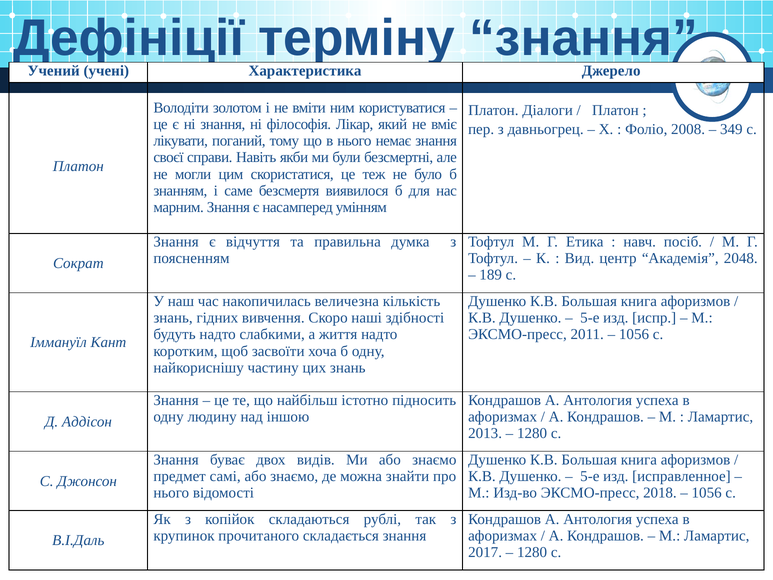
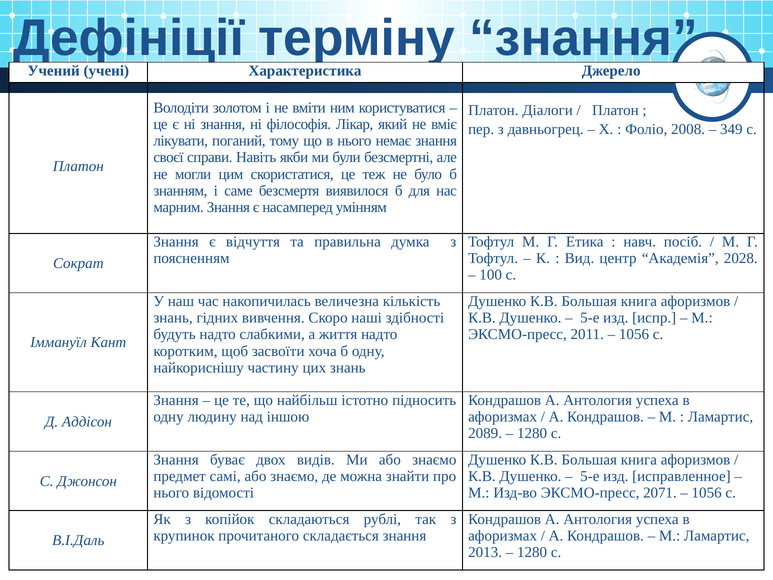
2048: 2048 -> 2028 (741, 258)
189: 189 -> 100 (491, 275)
2013: 2013 -> 2089 (485, 433)
2018: 2018 -> 2071 (660, 493)
2017: 2017 -> 2013 (485, 552)
